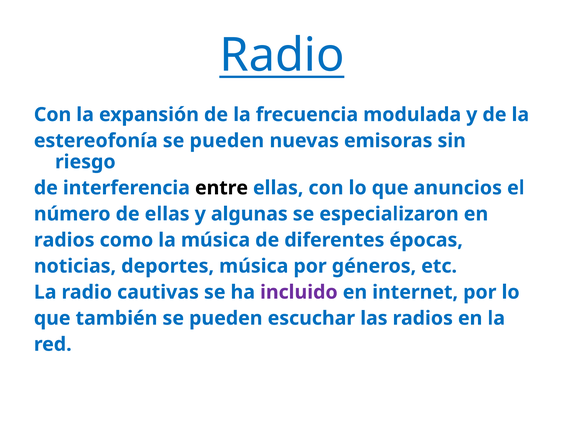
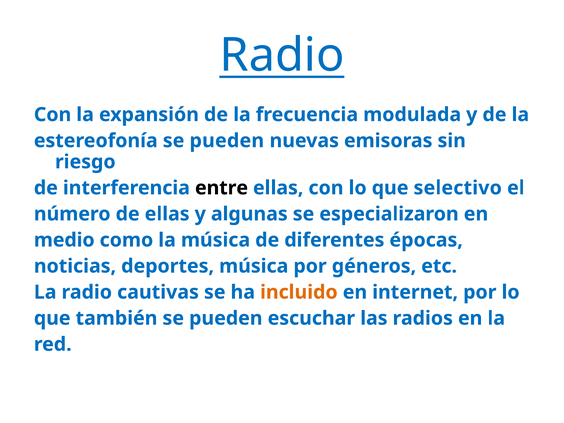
anuncios: anuncios -> selectivo (458, 188)
radios: radios -> medio (64, 240)
incluido colour: purple -> orange (299, 292)
